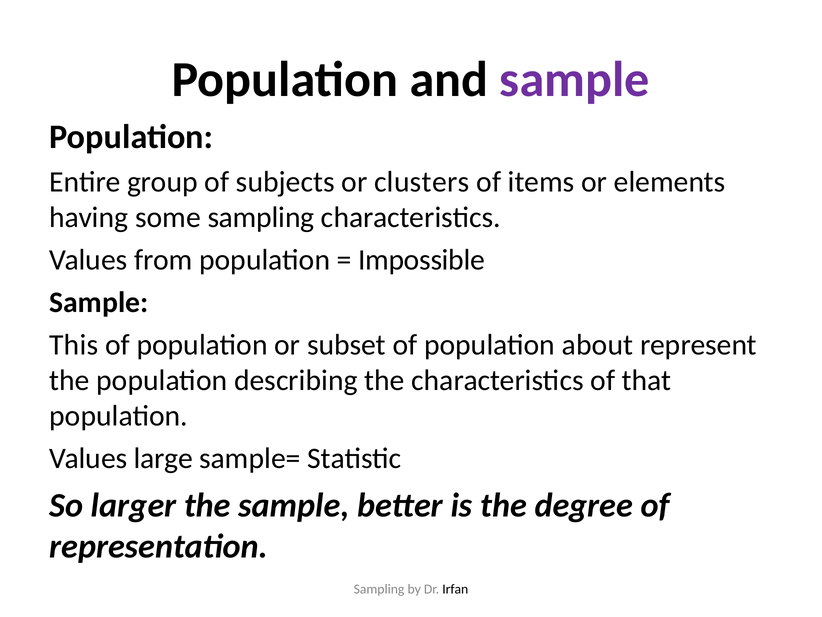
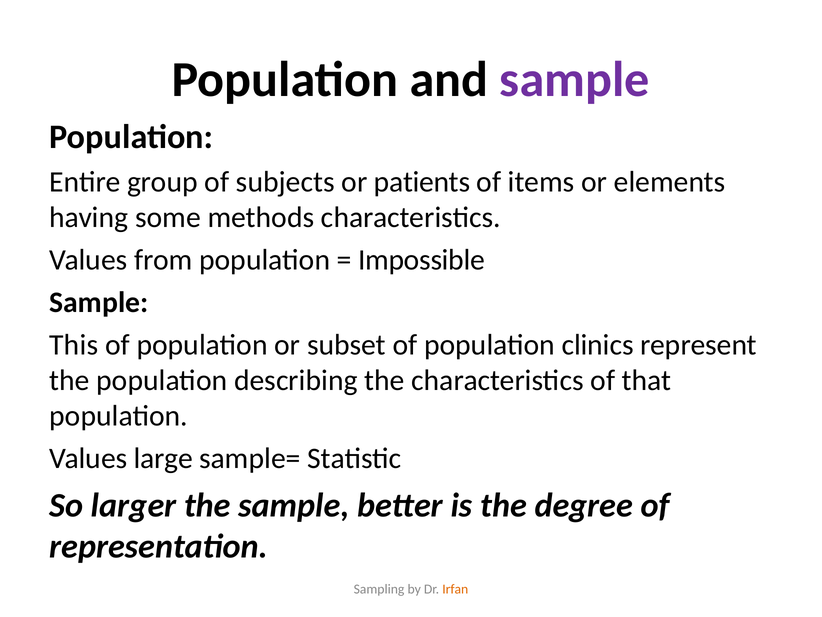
clusters: clusters -> patients (422, 182)
some sampling: sampling -> methods (261, 217)
about: about -> clinics (598, 345)
Irfan colour: black -> orange (455, 589)
